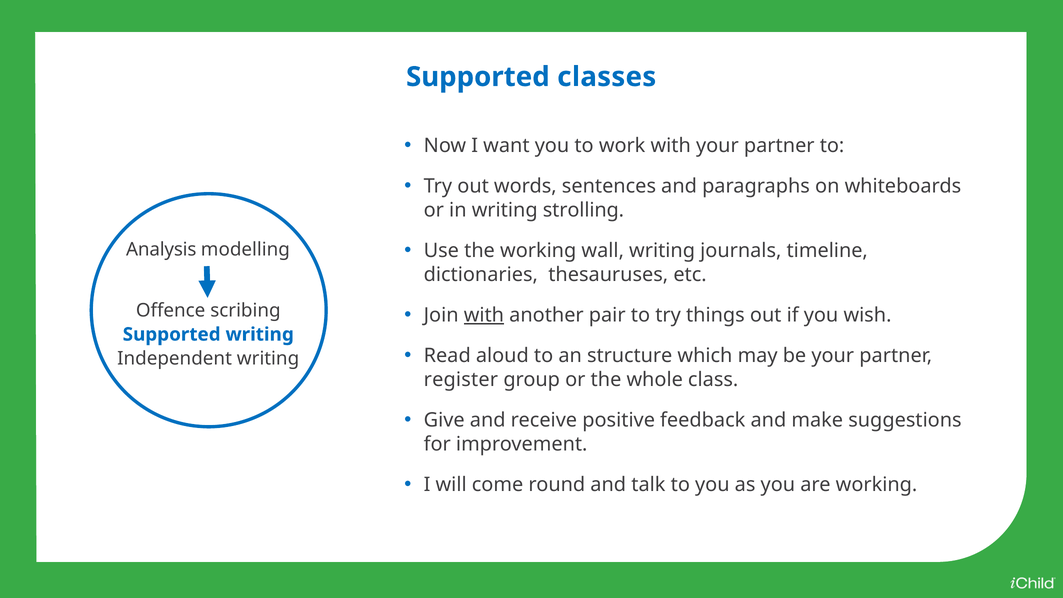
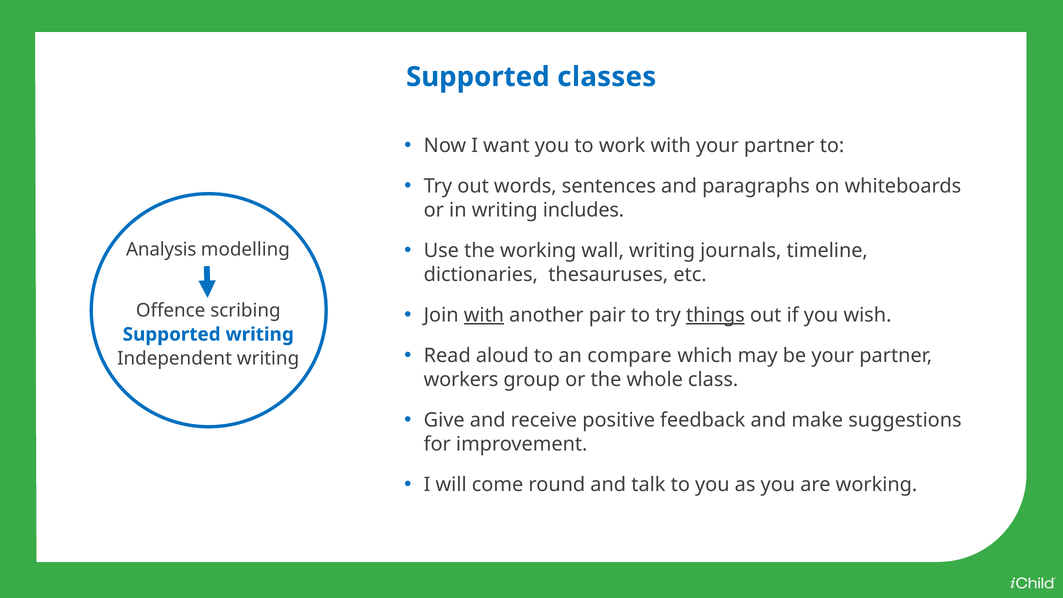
strolling: strolling -> includes (583, 210)
things underline: none -> present (715, 315)
structure: structure -> compare (630, 356)
register: register -> workers (461, 380)
